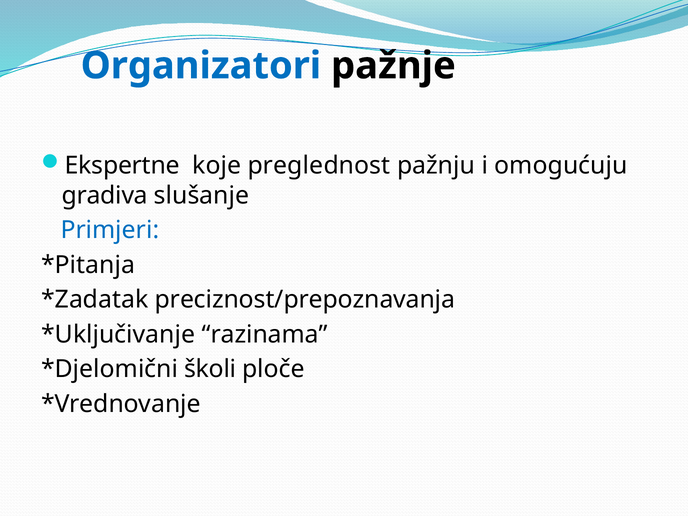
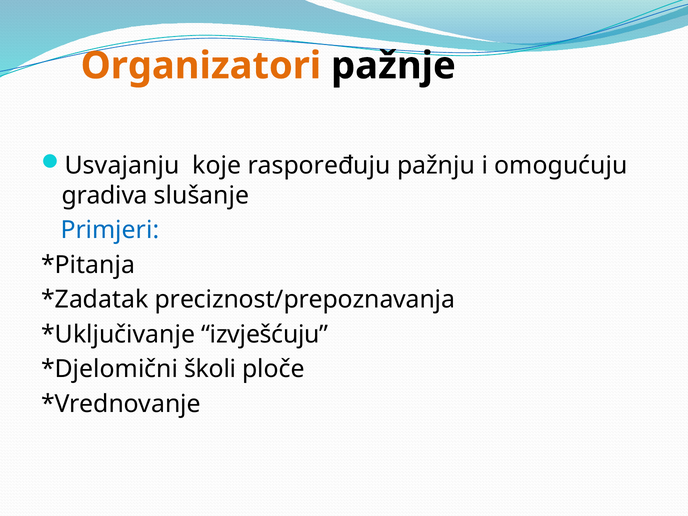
Organizatori colour: blue -> orange (201, 66)
Ekspertne: Ekspertne -> Usvajanju (122, 166)
preglednost: preglednost -> raspoređuju (319, 166)
razinama: razinama -> izvješćuju (265, 334)
